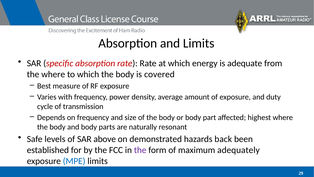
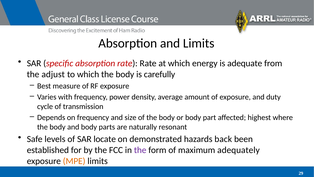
the where: where -> adjust (53, 74)
covered: covered -> carefully (160, 74)
above: above -> locate (105, 139)
MPE colour: blue -> orange (74, 161)
